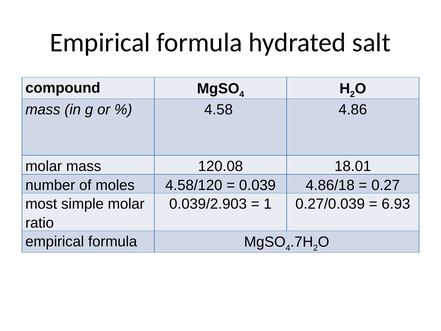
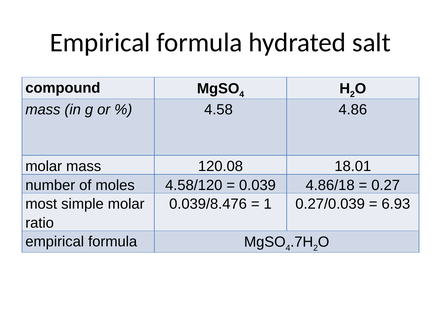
0.039/2.903: 0.039/2.903 -> 0.039/8.476 (208, 204)
